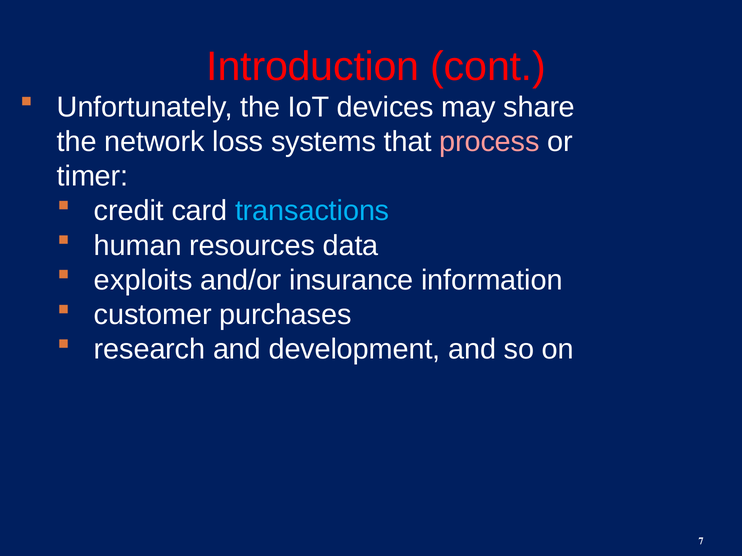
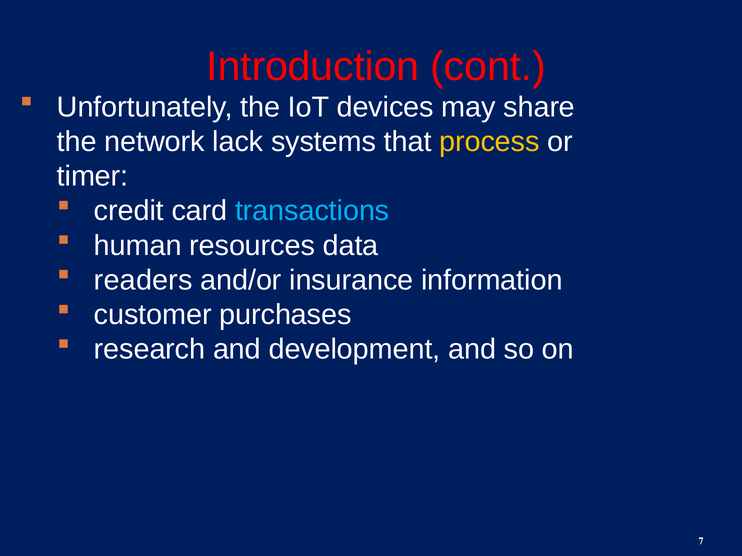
loss: loss -> lack (238, 142)
process colour: pink -> yellow (489, 142)
exploits: exploits -> readers (143, 280)
